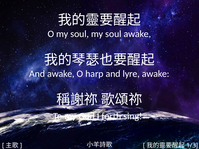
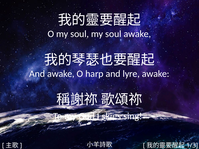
forth: forth -> skies (111, 116)
